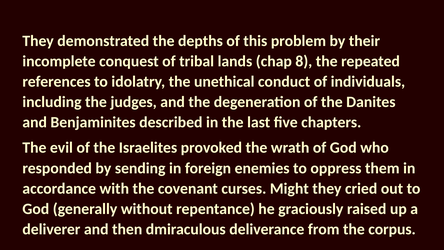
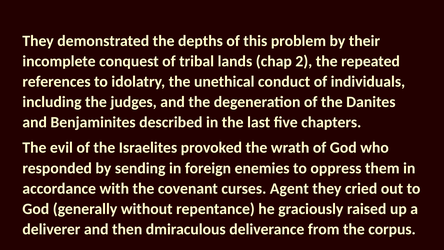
8: 8 -> 2 (304, 61)
Might: Might -> Agent (289, 188)
